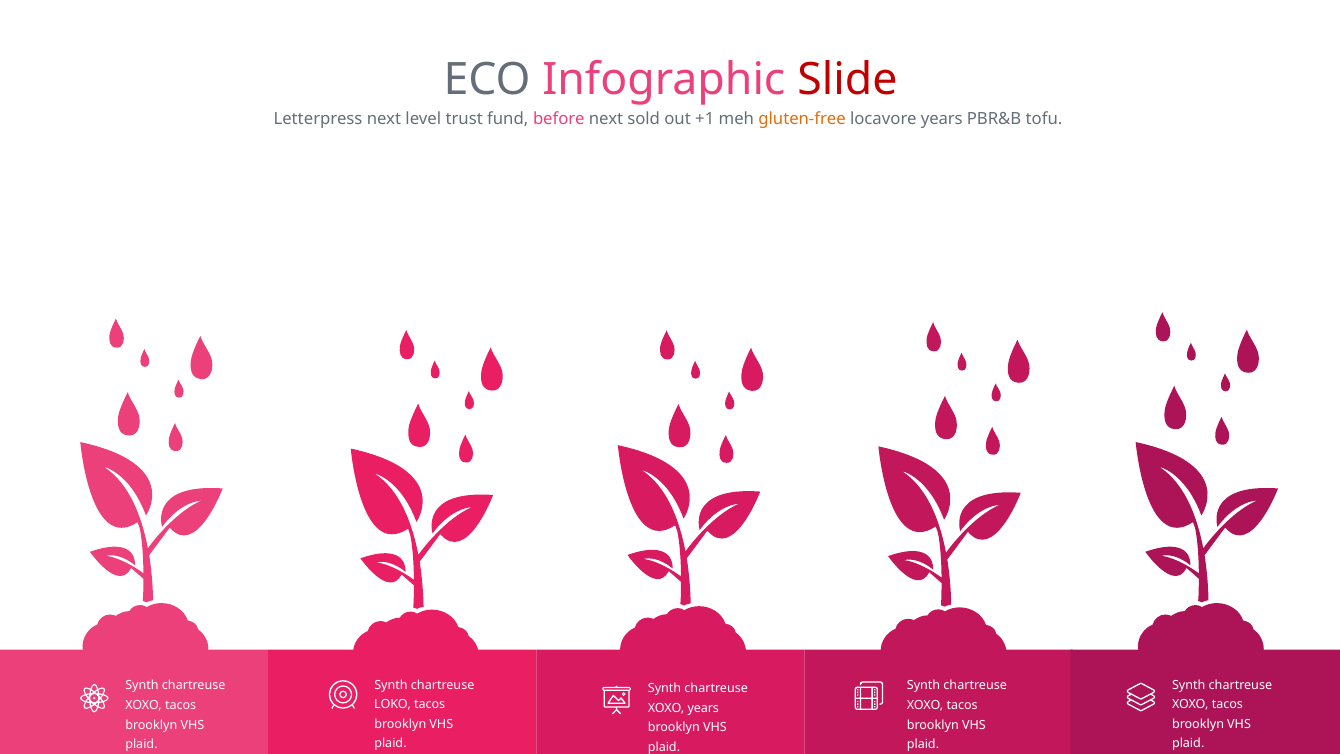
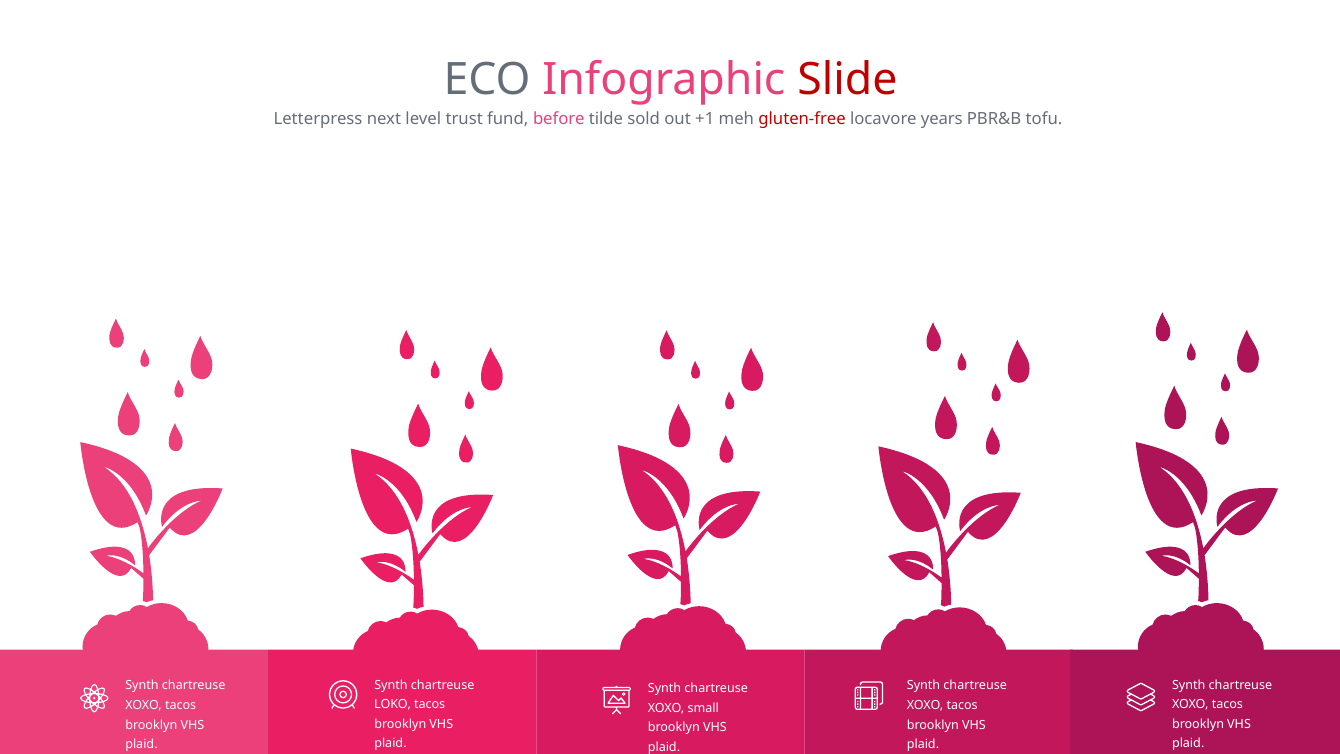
before next: next -> tilde (606, 119)
gluten-free colour: orange -> red (802, 119)
XOXO years: years -> small (703, 708)
